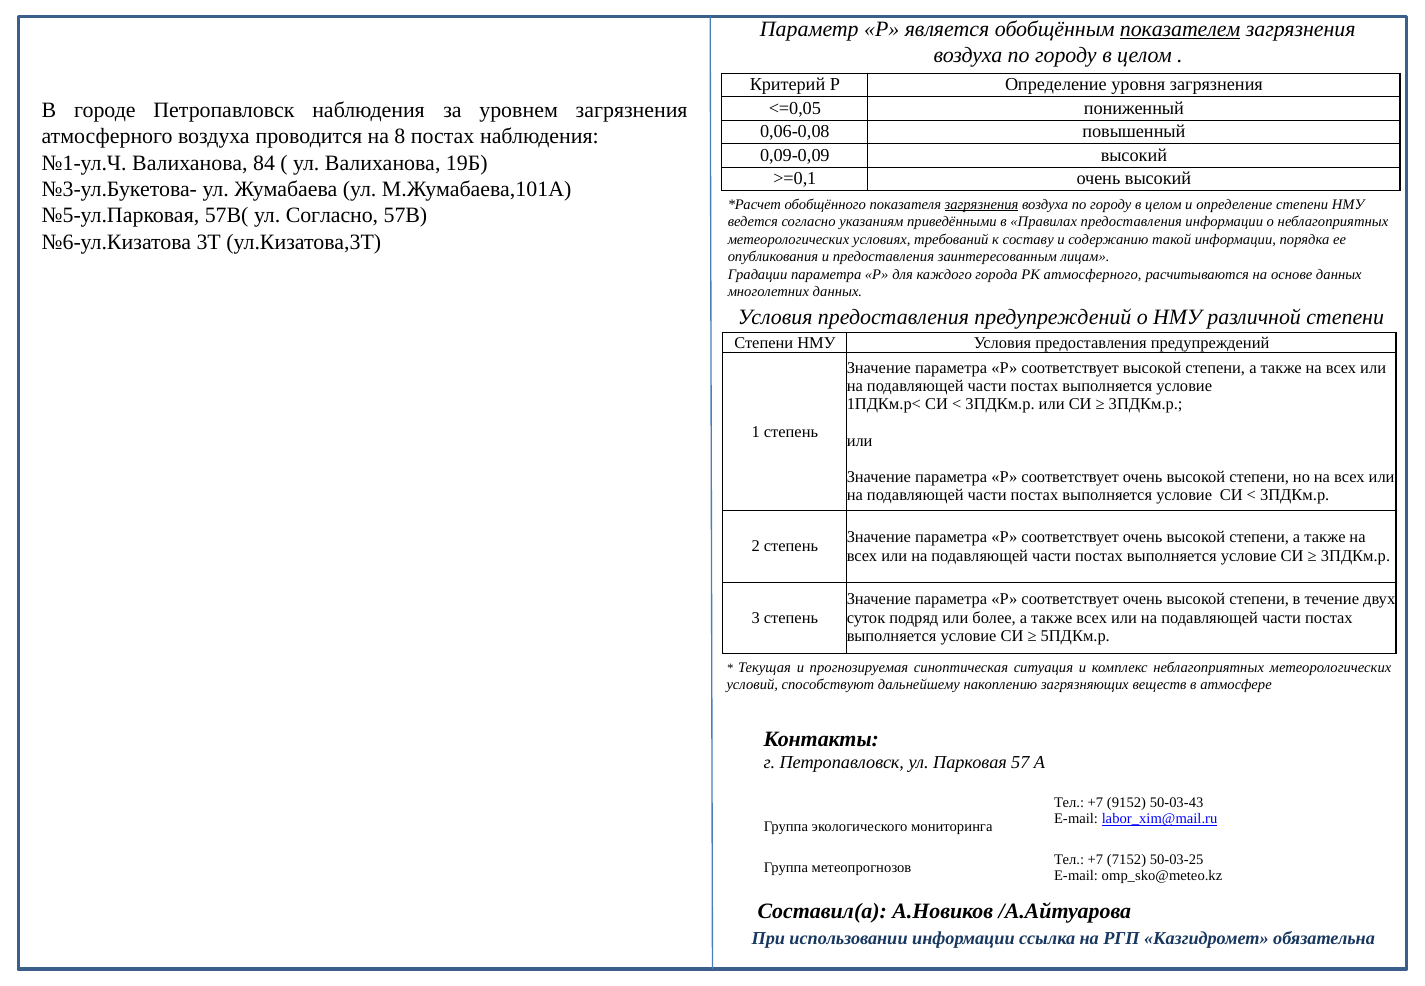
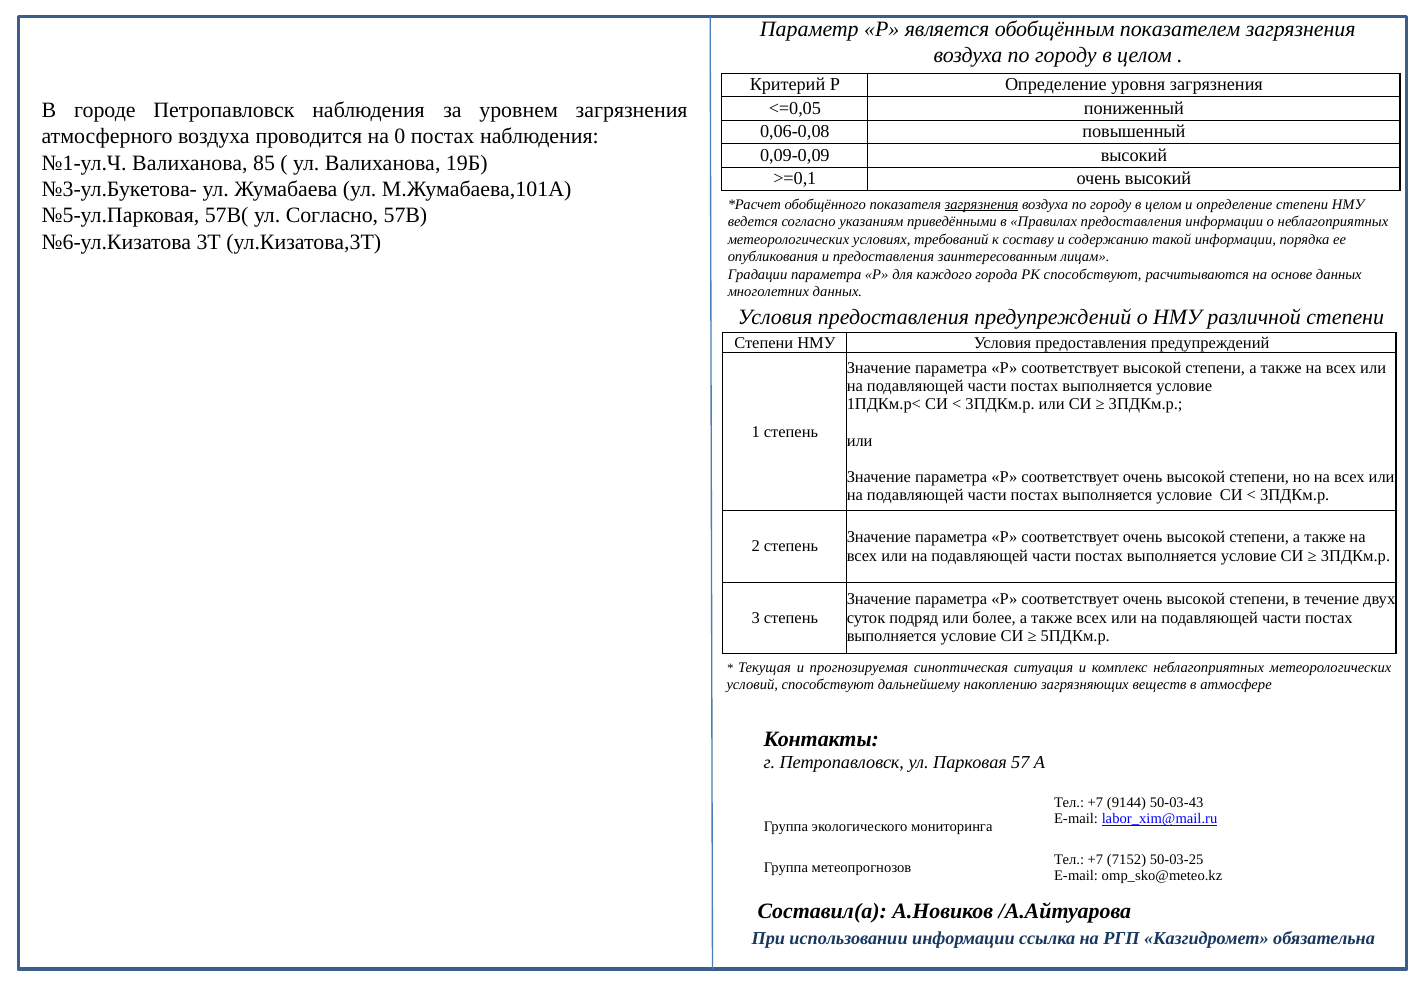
показателем underline: present -> none (1180, 29)
8: 8 -> 0 (400, 137)
84: 84 -> 85 (264, 163)
РК атмосферного: атмосферного -> способствуют (1093, 275)
9152: 9152 -> 9144 (1126, 803)
